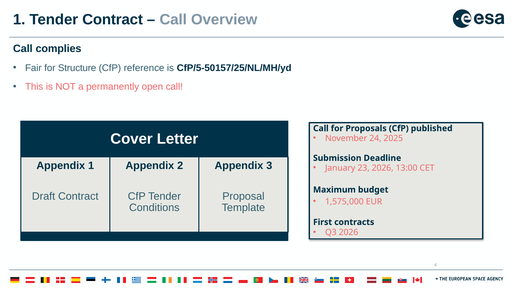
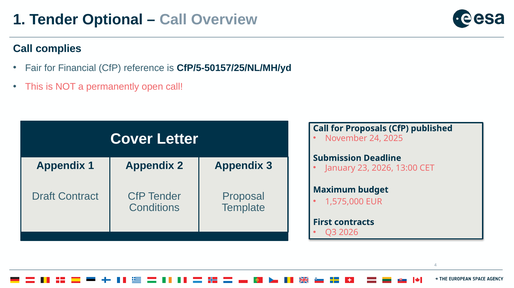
Tender Contract: Contract -> Optional (113, 19)
Structure: Structure -> Financial (77, 68)
